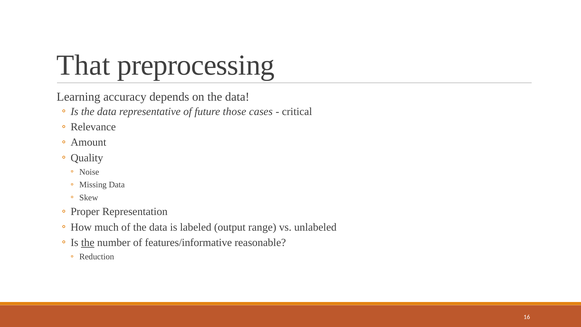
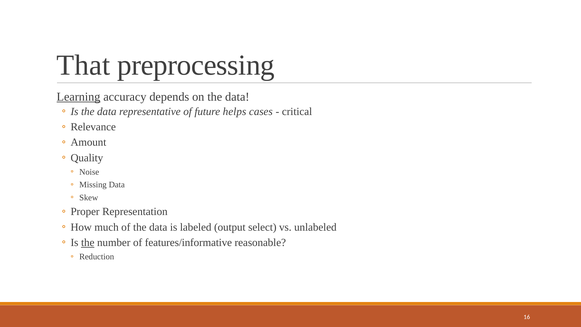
Learning underline: none -> present (79, 97)
those: those -> helps (235, 111)
range: range -> select (262, 227)
